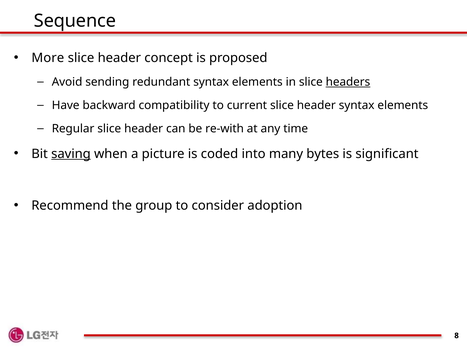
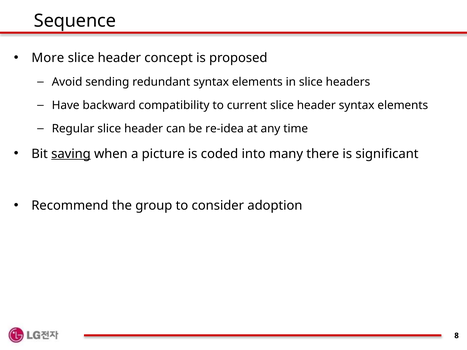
headers underline: present -> none (348, 82)
re-with: re-with -> re-idea (225, 129)
bytes: bytes -> there (323, 154)
